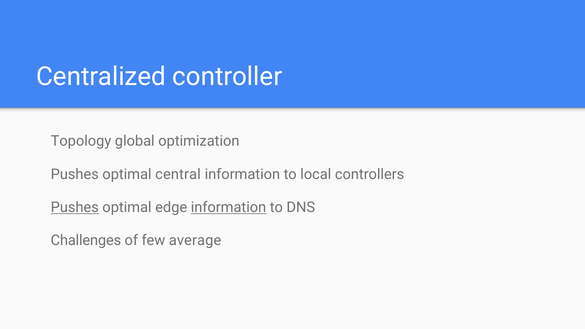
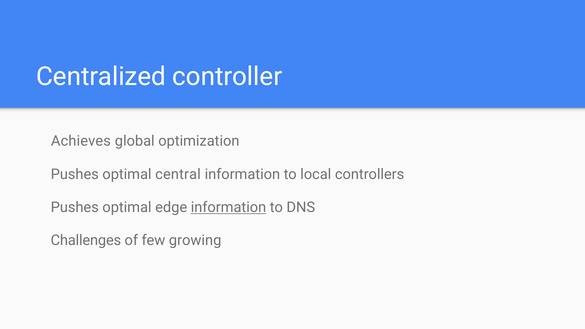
Topology: Topology -> Achieves (81, 141)
Pushes underline: present -> none (75, 207)
average: average -> growing (195, 241)
